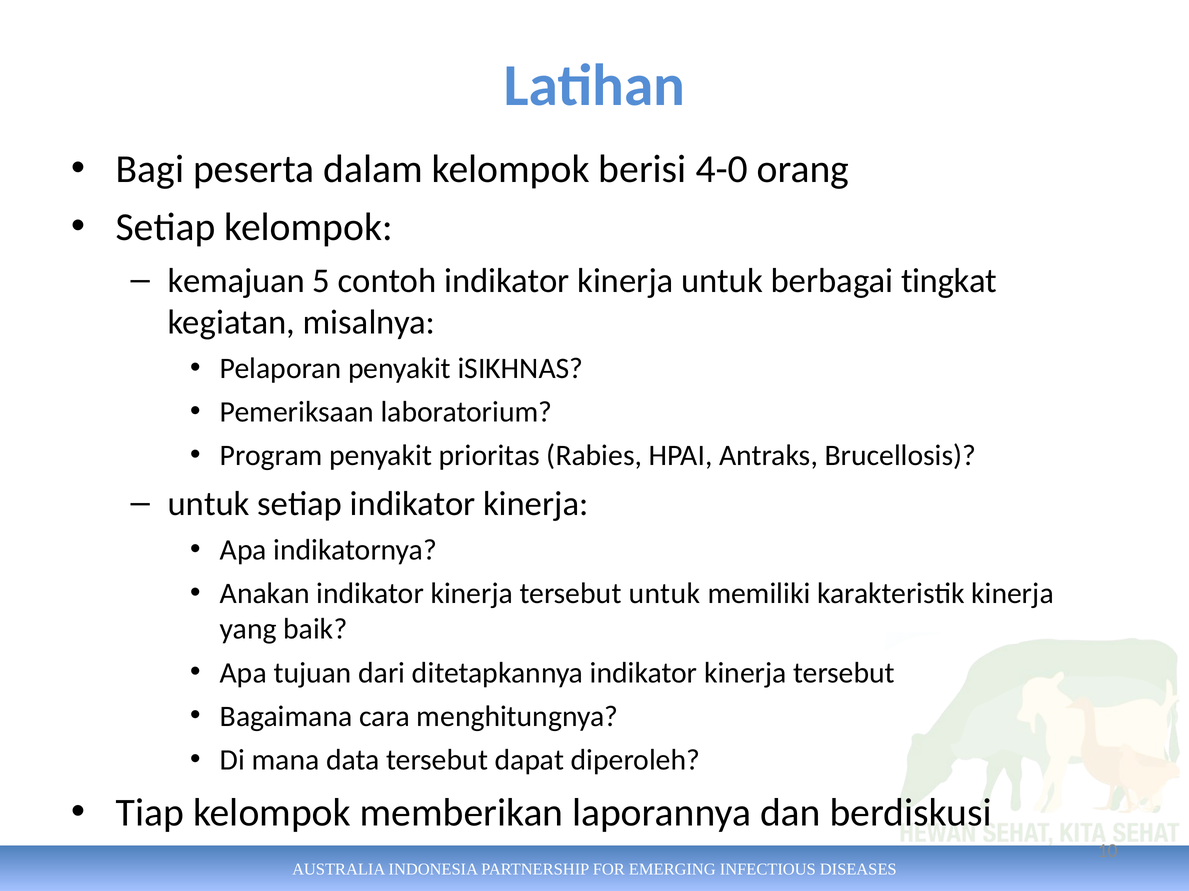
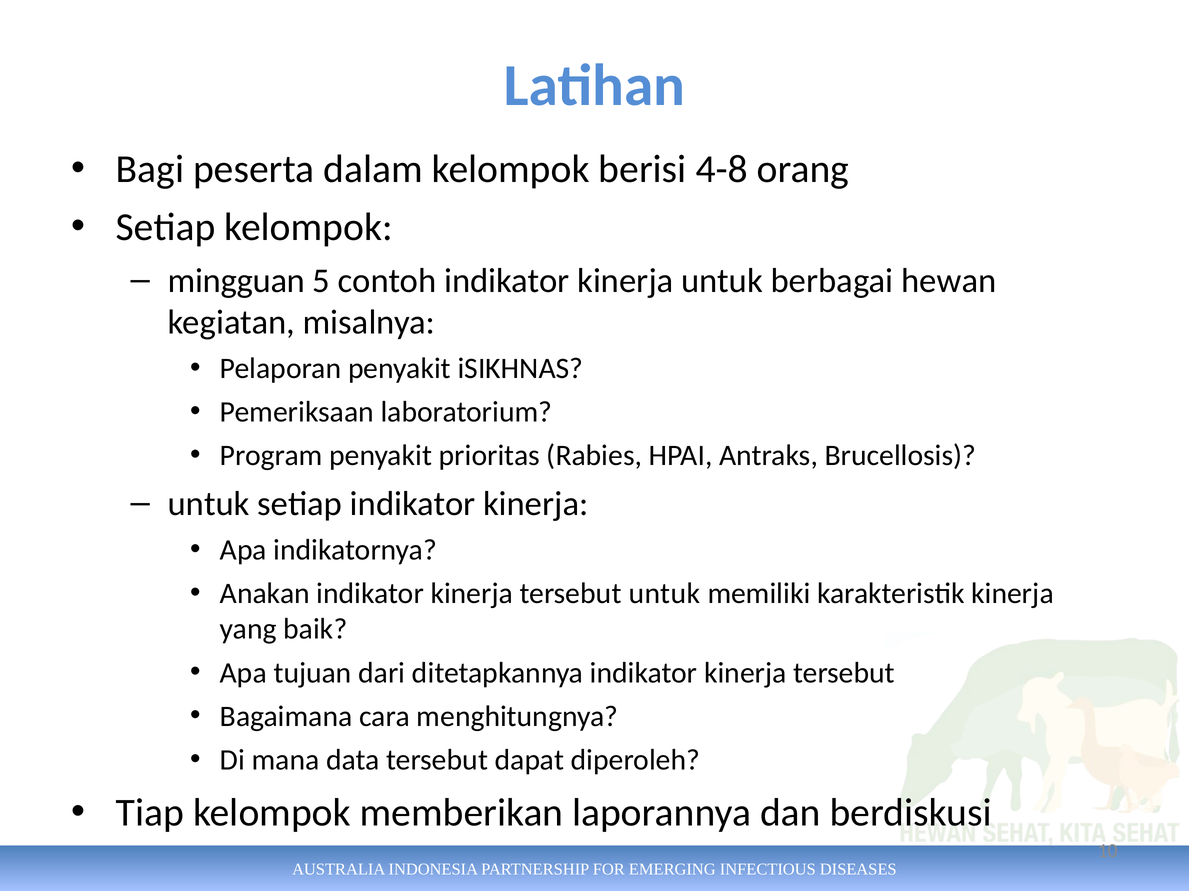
4-0: 4-0 -> 4-8 (722, 169)
kemajuan: kemajuan -> mingguan (236, 281)
tingkat: tingkat -> hewan (949, 281)
